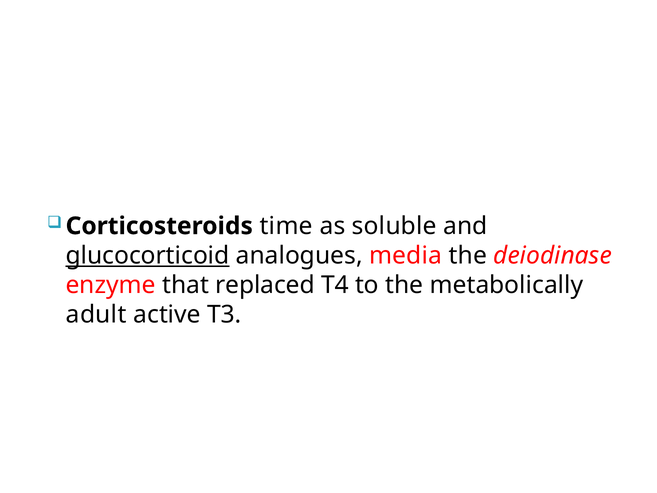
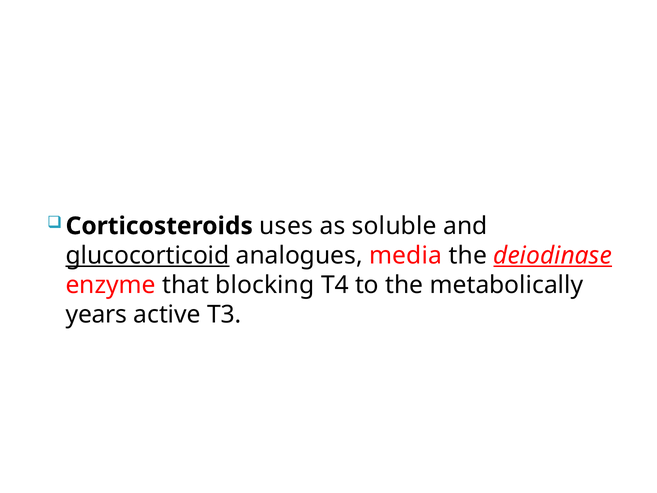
time: time -> uses (286, 226)
deiodinase underline: none -> present (553, 255)
replaced: replaced -> blocking (265, 285)
adult: adult -> years (96, 315)
